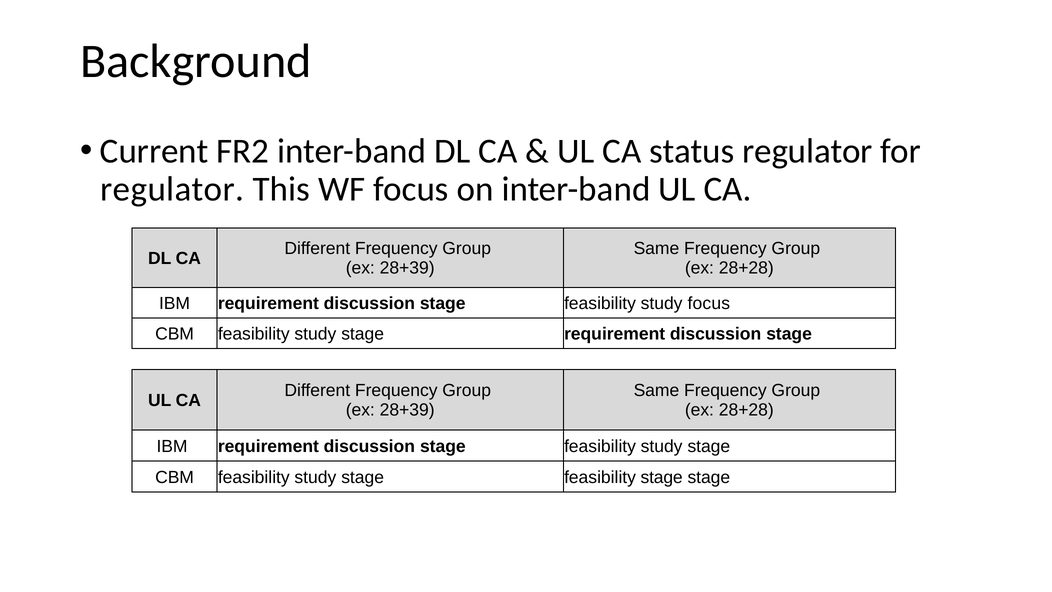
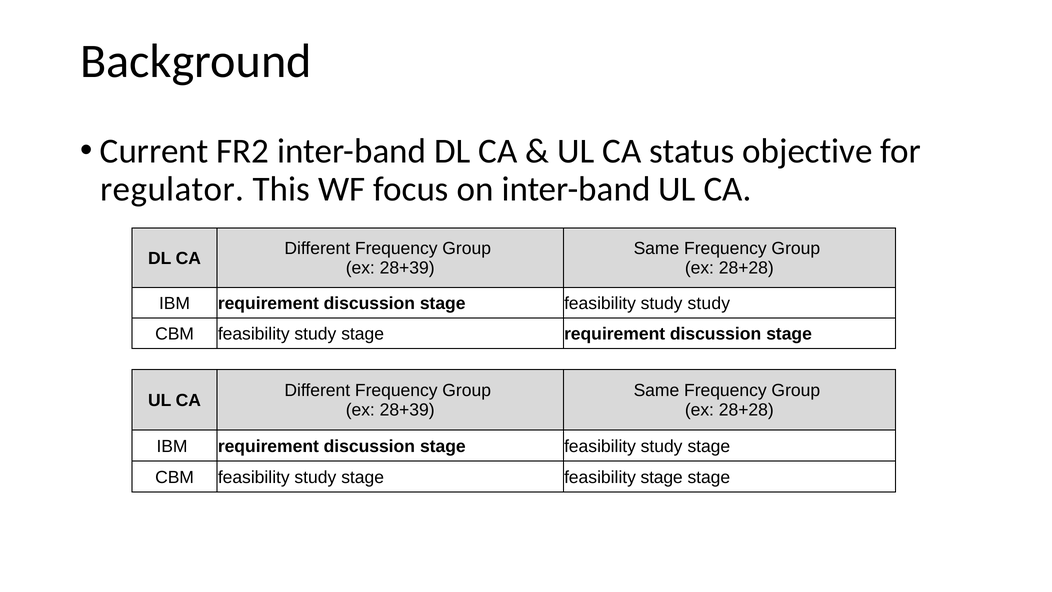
status regulator: regulator -> objective (807, 151)
study focus: focus -> study (709, 303)
